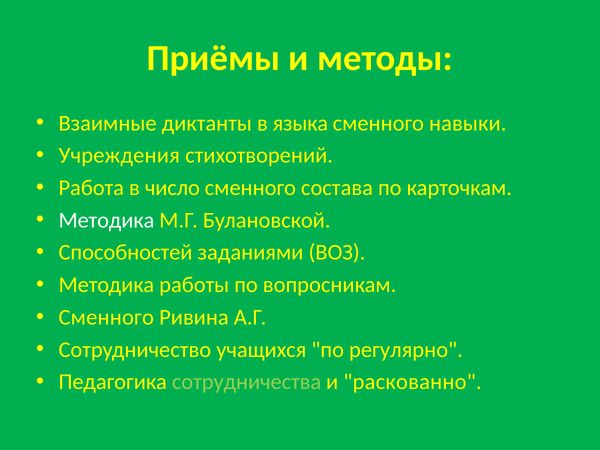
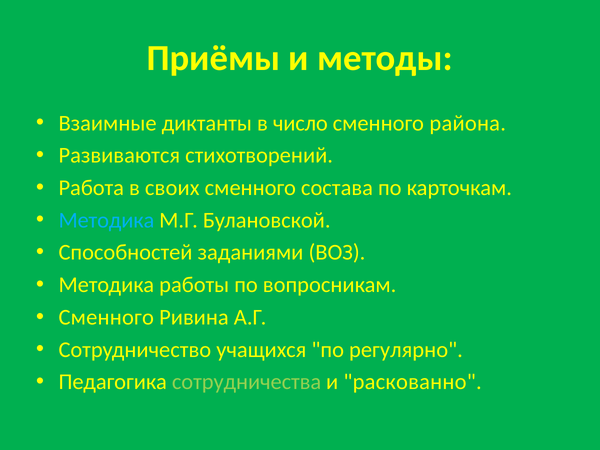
языка: языка -> число (300, 123)
навыки: навыки -> района (468, 123)
Учреждения: Учреждения -> Развиваются (119, 155)
число: число -> своих (172, 188)
Методика colour: white -> light blue (106, 220)
